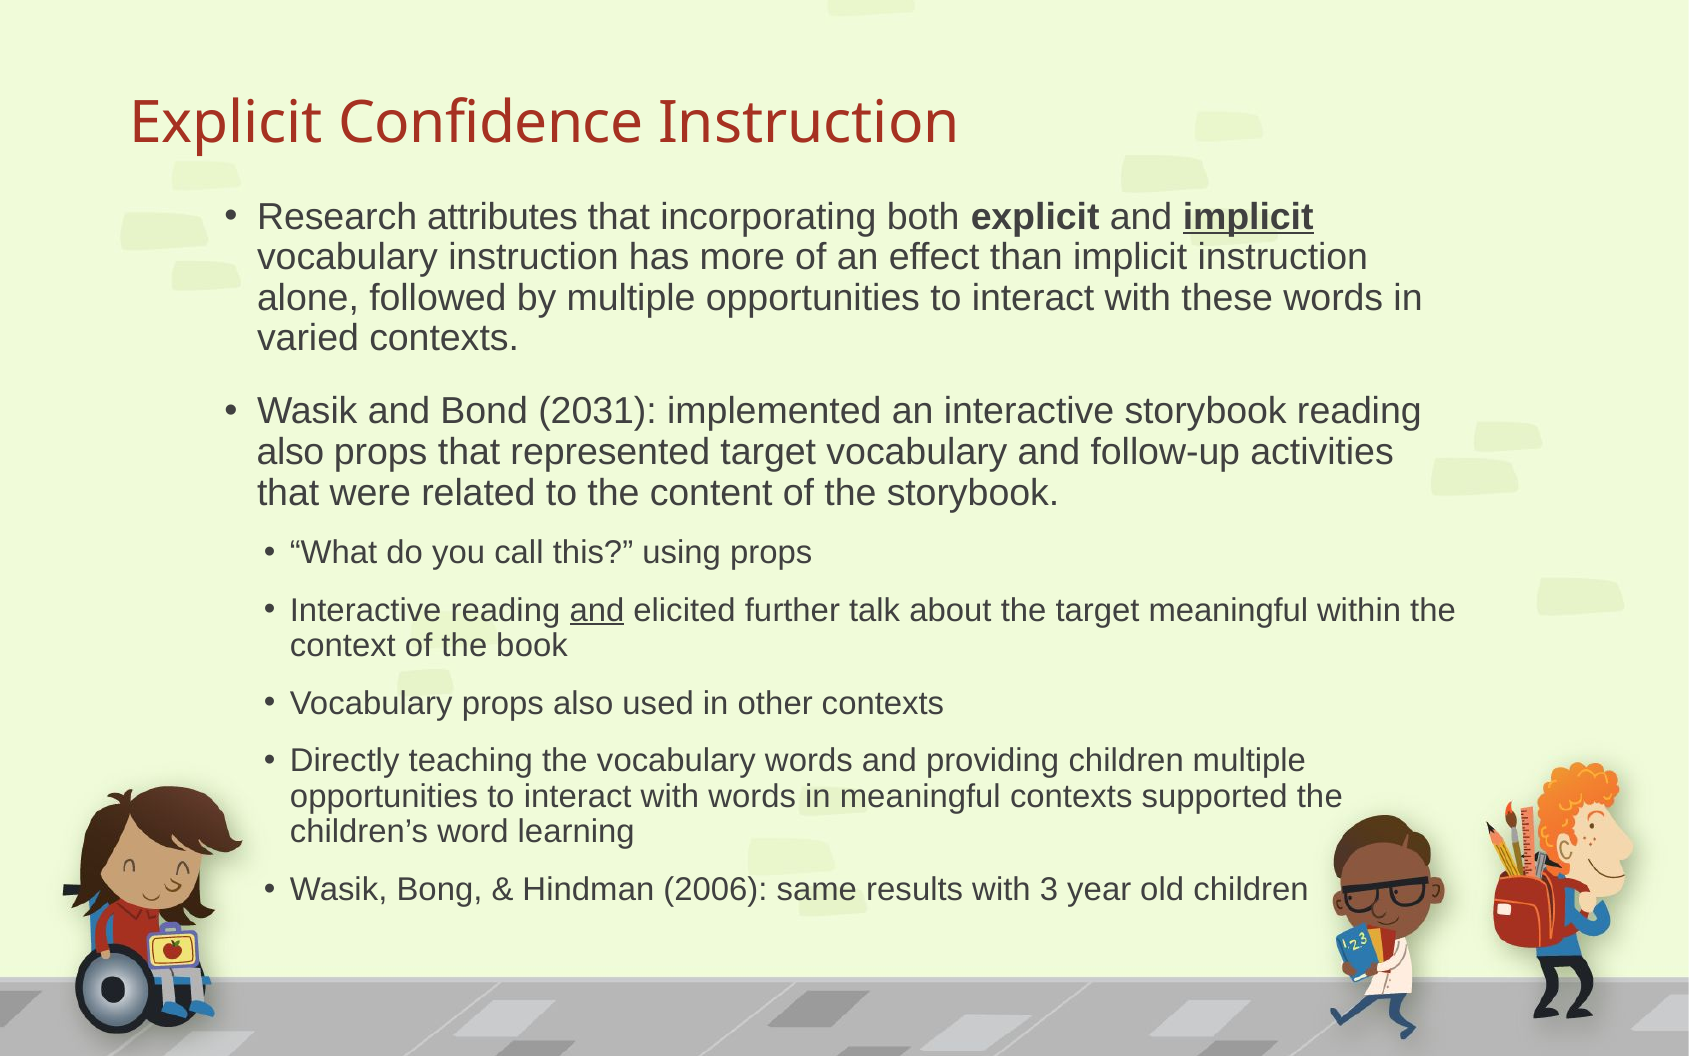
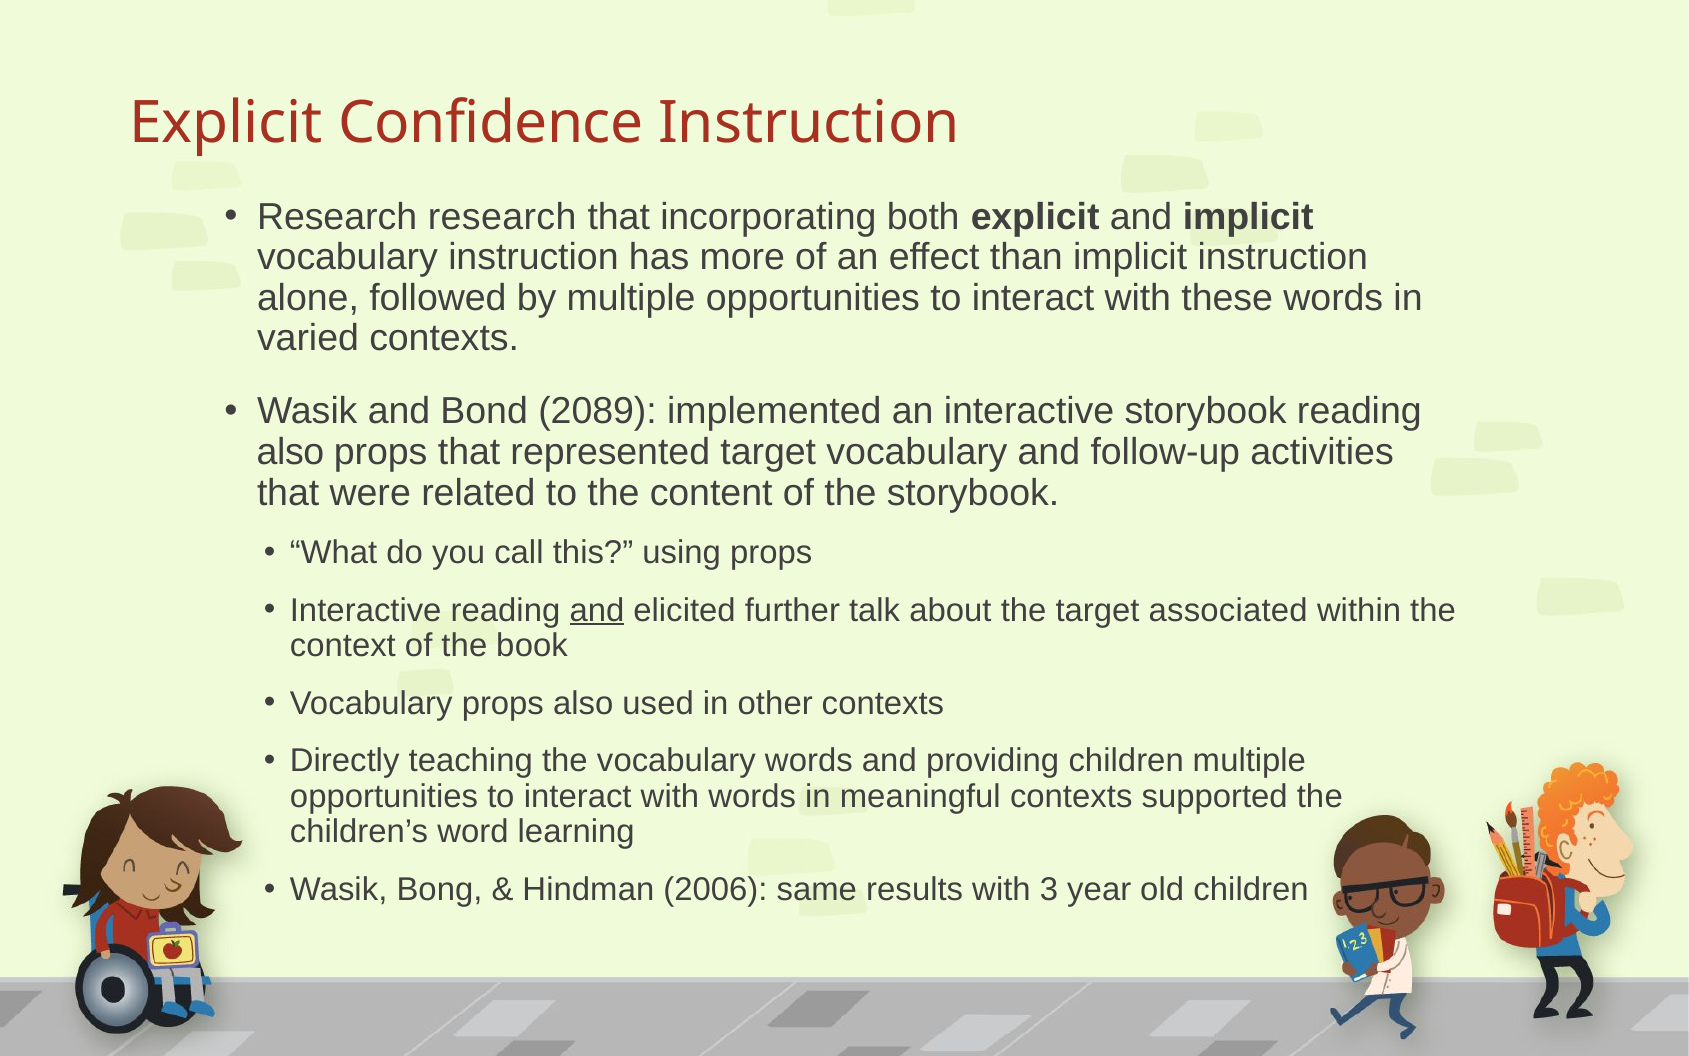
Research attributes: attributes -> research (502, 217)
implicit underline: present -> none (1248, 217)
2031: 2031 -> 2089 (598, 411)
target meaningful: meaningful -> associated (1228, 610)
